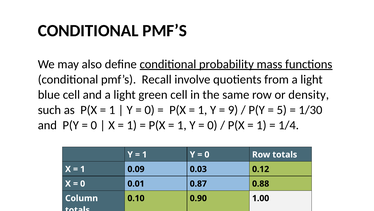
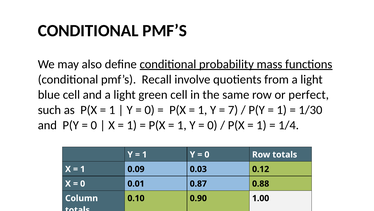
density: density -> perfect (309, 94)
9: 9 -> 7 (233, 110)
5: 5 -> 1 (282, 110)
